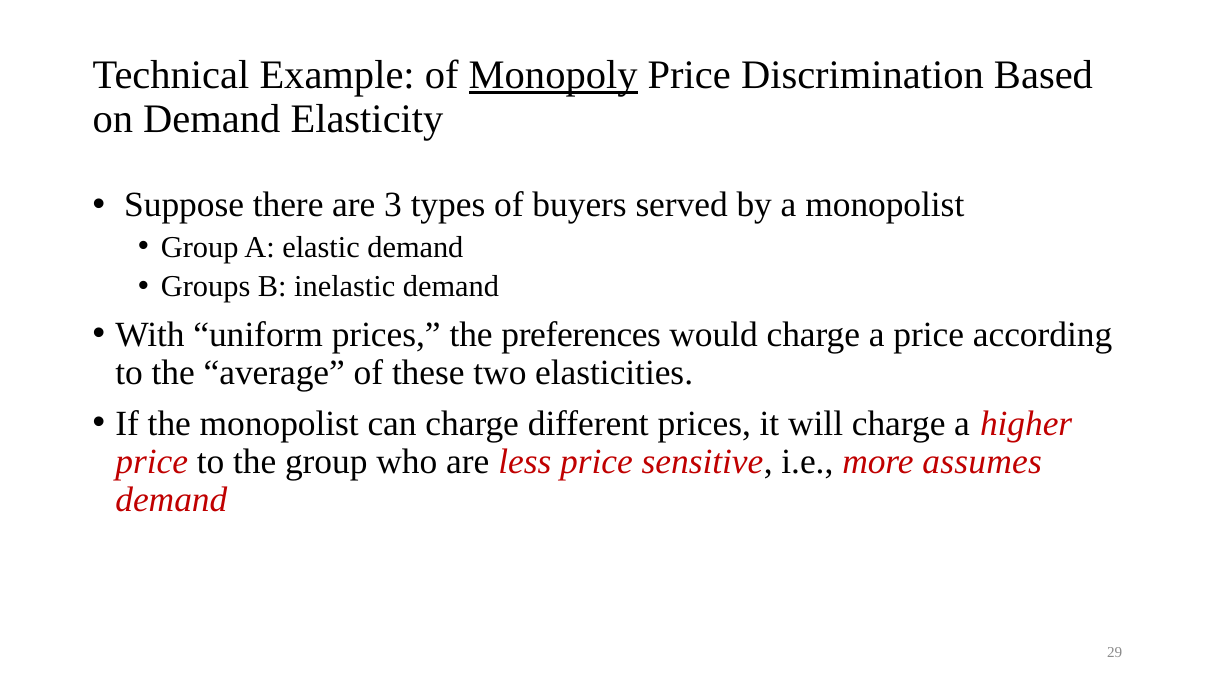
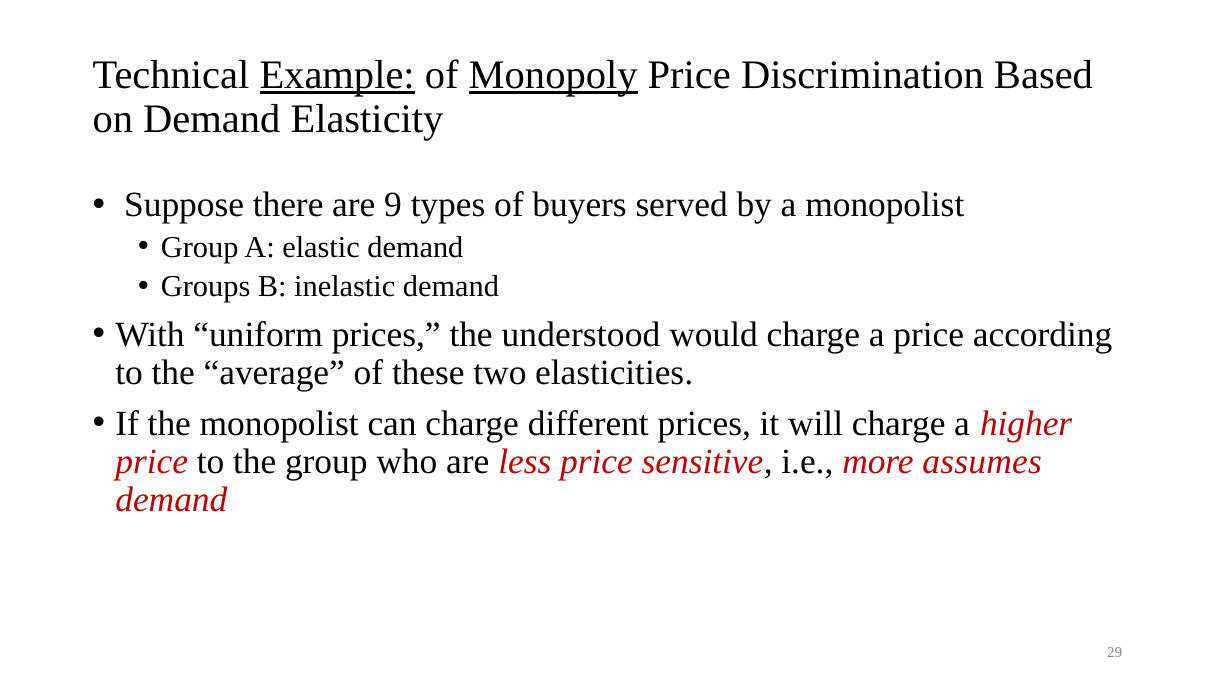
Example underline: none -> present (337, 75)
3: 3 -> 9 (393, 205)
preferences: preferences -> understood (581, 335)
